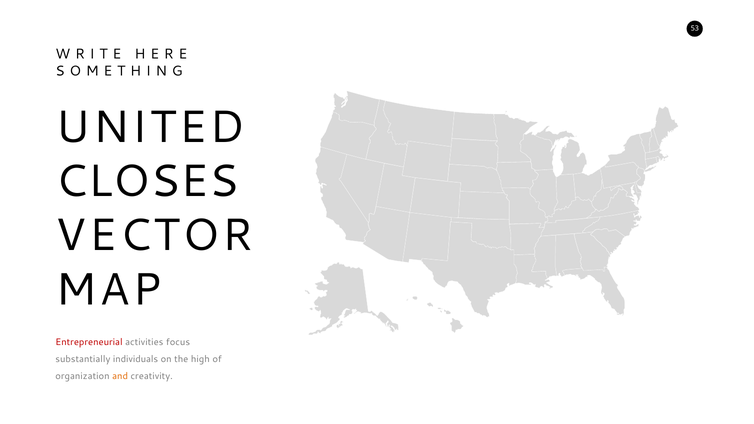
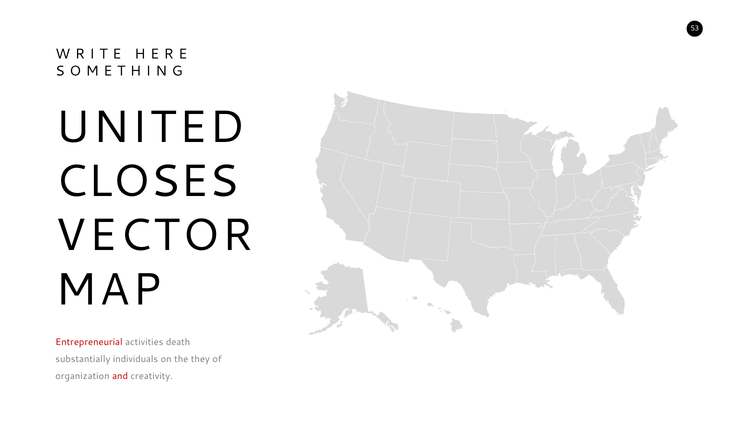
focus: focus -> death (178, 342)
high: high -> they (200, 359)
and colour: orange -> red (120, 376)
